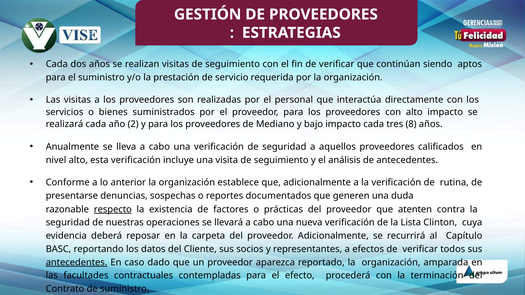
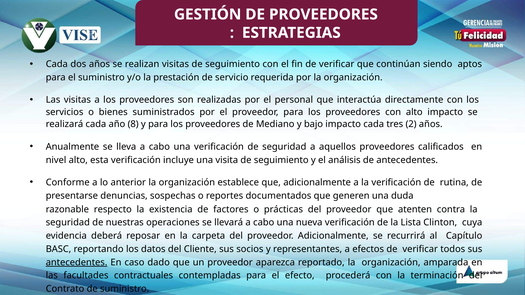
2: 2 -> 8 (133, 124)
8: 8 -> 2 (411, 124)
respecto underline: present -> none (113, 210)
